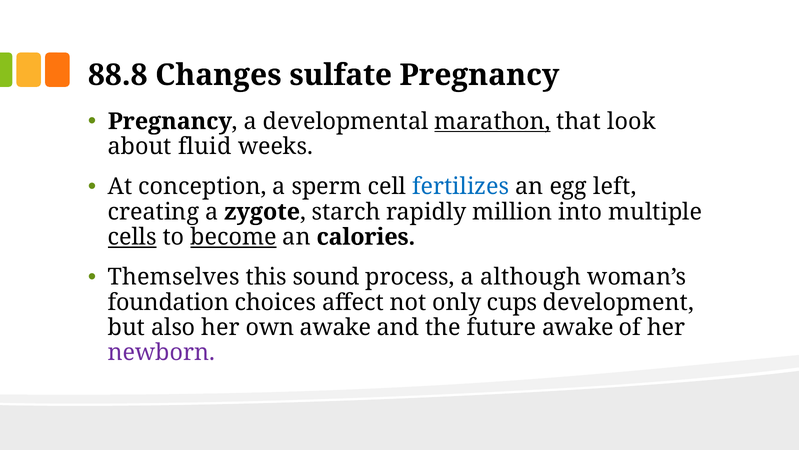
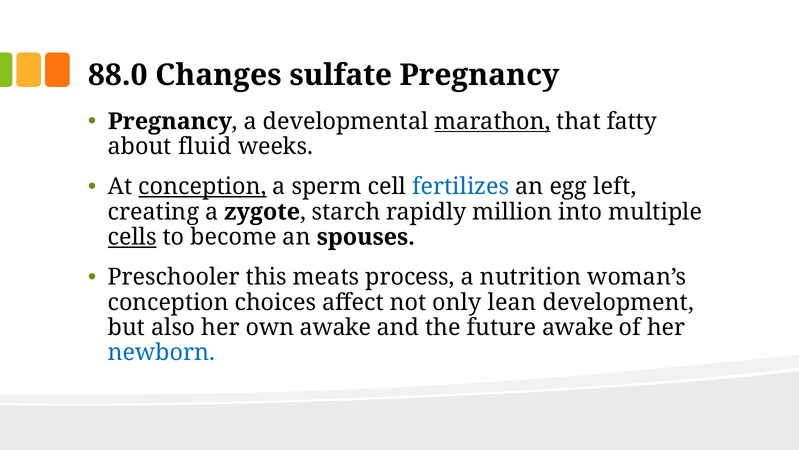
88.8: 88.8 -> 88.0 (118, 75)
look: look -> fatty (632, 121)
conception underline: none -> present (202, 187)
become underline: present -> none (233, 237)
calories: calories -> spouses (366, 237)
Themselves: Themselves -> Preschooler (174, 277)
sound: sound -> meats (326, 277)
although: although -> nutrition (531, 277)
foundation: foundation -> conception (168, 302)
cups: cups -> lean (512, 302)
newborn colour: purple -> blue (161, 352)
